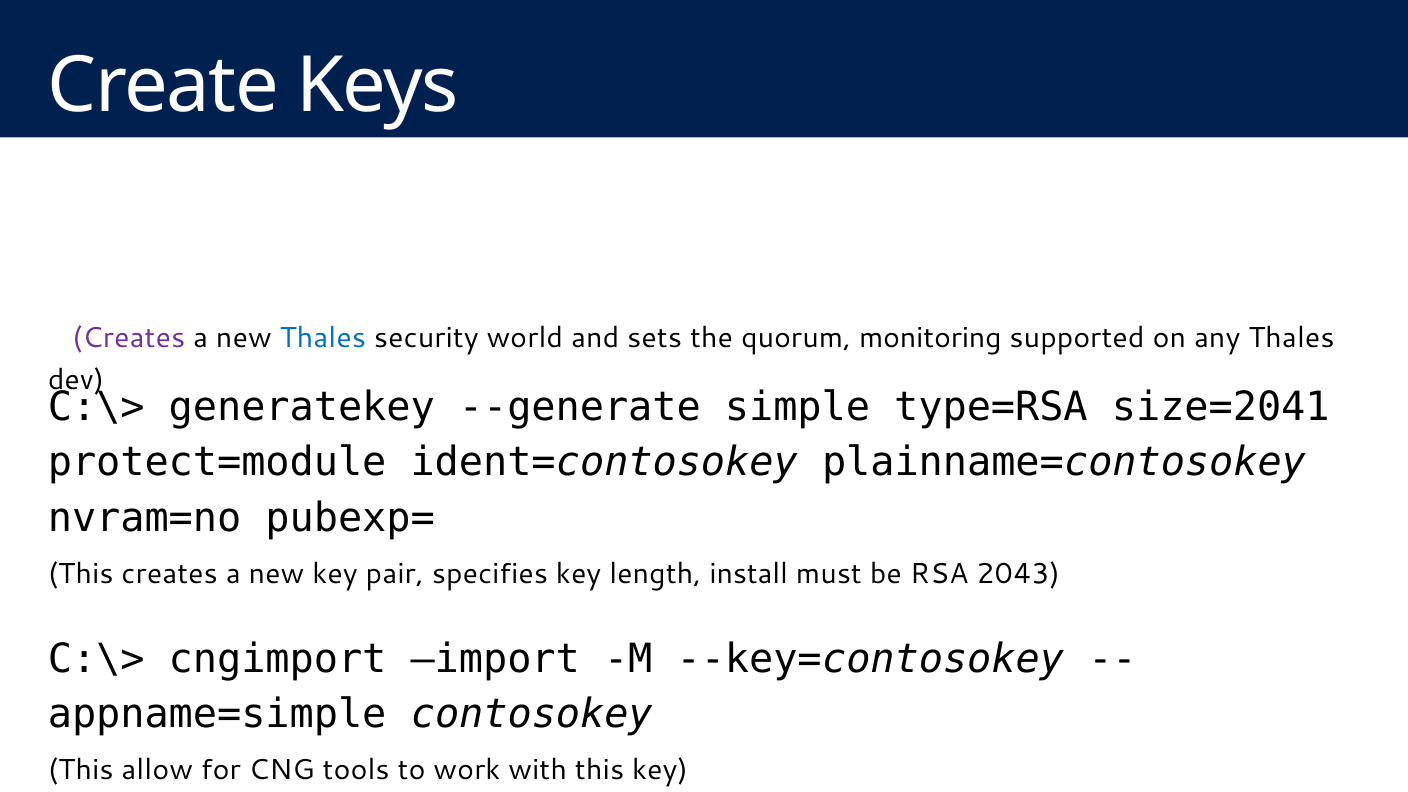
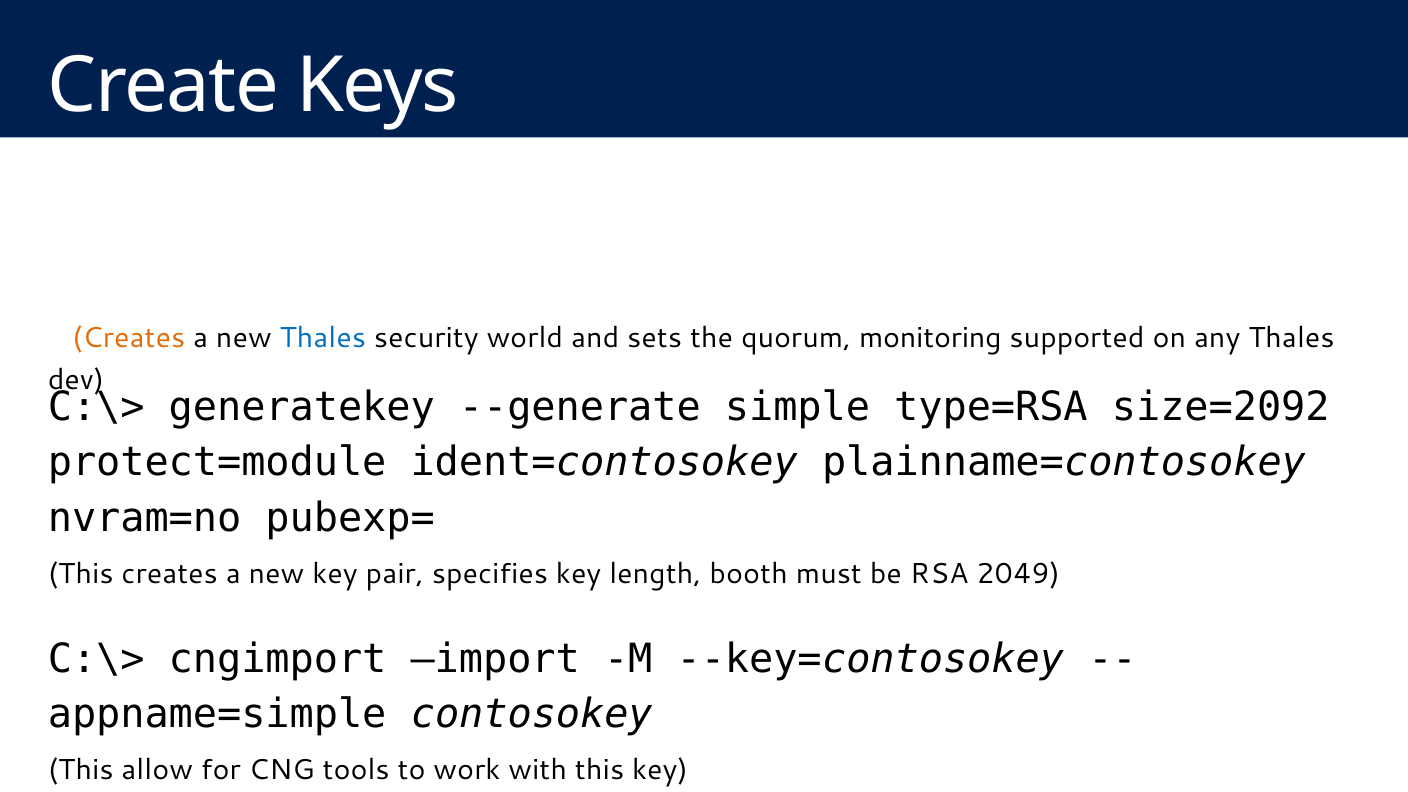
Creates colour: purple -> orange (129, 338)
size=2041: size=2041 -> size=2092 (1221, 407)
install: install -> booth (749, 574)
2043: 2043 -> 2049 (1018, 574)
